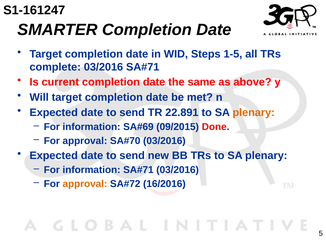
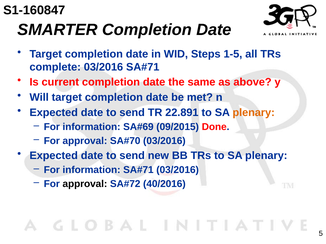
S1-161247: S1-161247 -> S1-160847 (34, 10)
approval colour: orange -> black (85, 184)
16/2016: 16/2016 -> 40/2016 (164, 184)
